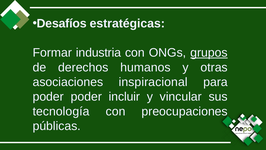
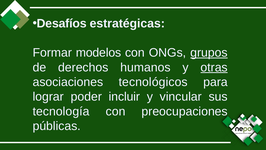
industria: industria -> modelos (99, 53)
otras underline: none -> present (214, 67)
inspiracional: inspiracional -> tecnológicos (153, 82)
poder: poder -> lograr (48, 96)
